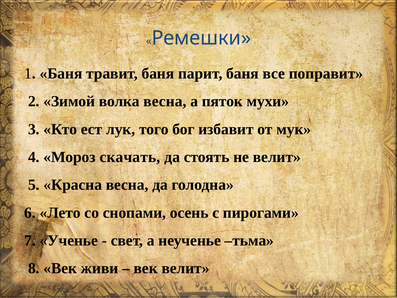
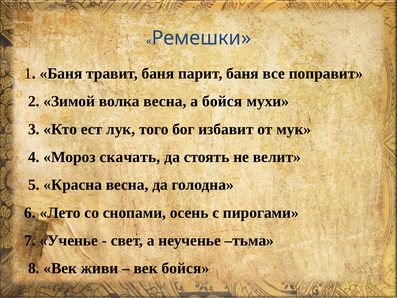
а пяток: пяток -> бойся (222, 101)
век велит: велит -> бойся (185, 268)
